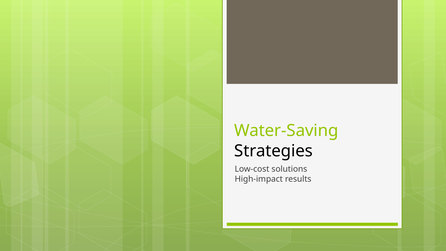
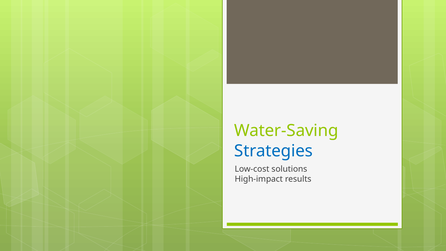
Strategies colour: black -> blue (274, 151)
